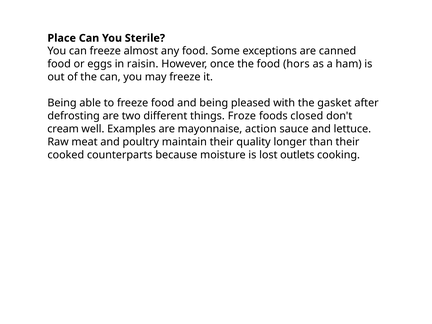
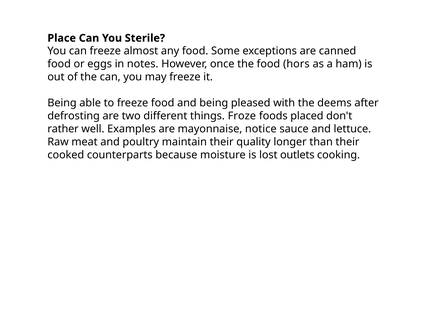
raisin: raisin -> notes (143, 64)
gasket: gasket -> deems (334, 103)
closed: closed -> placed (307, 116)
cream: cream -> rather (63, 129)
action: action -> notice (261, 129)
